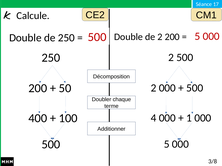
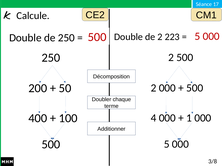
2 200: 200 -> 223 (172, 37)
